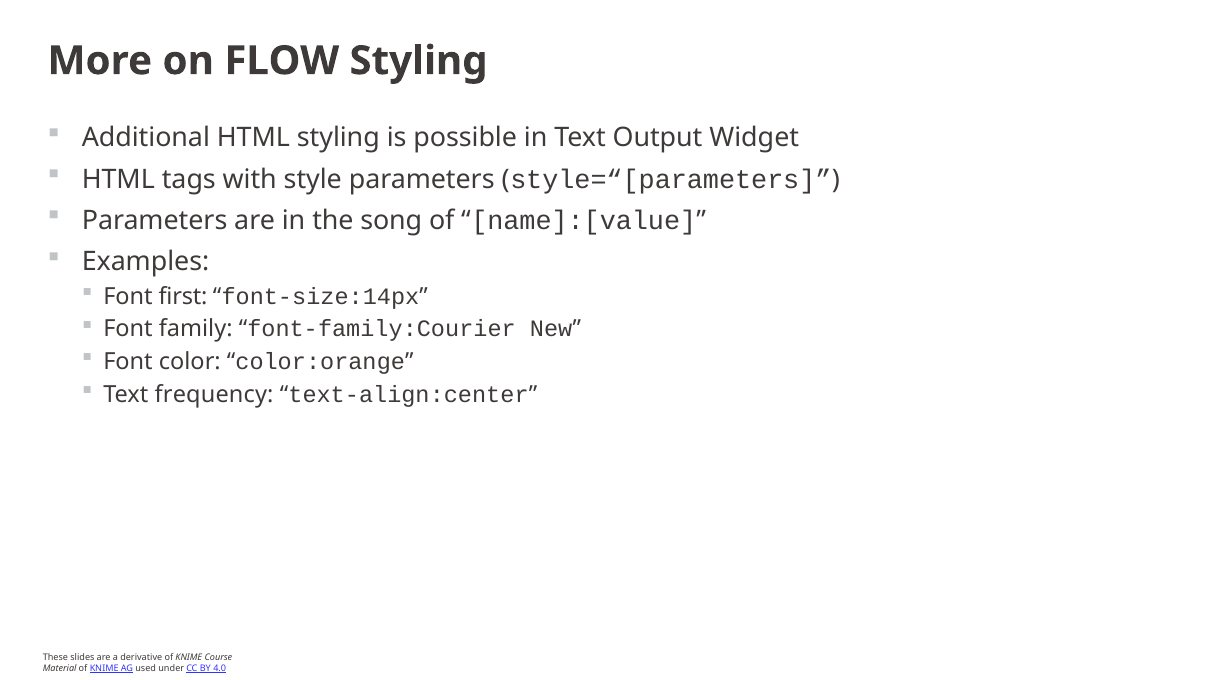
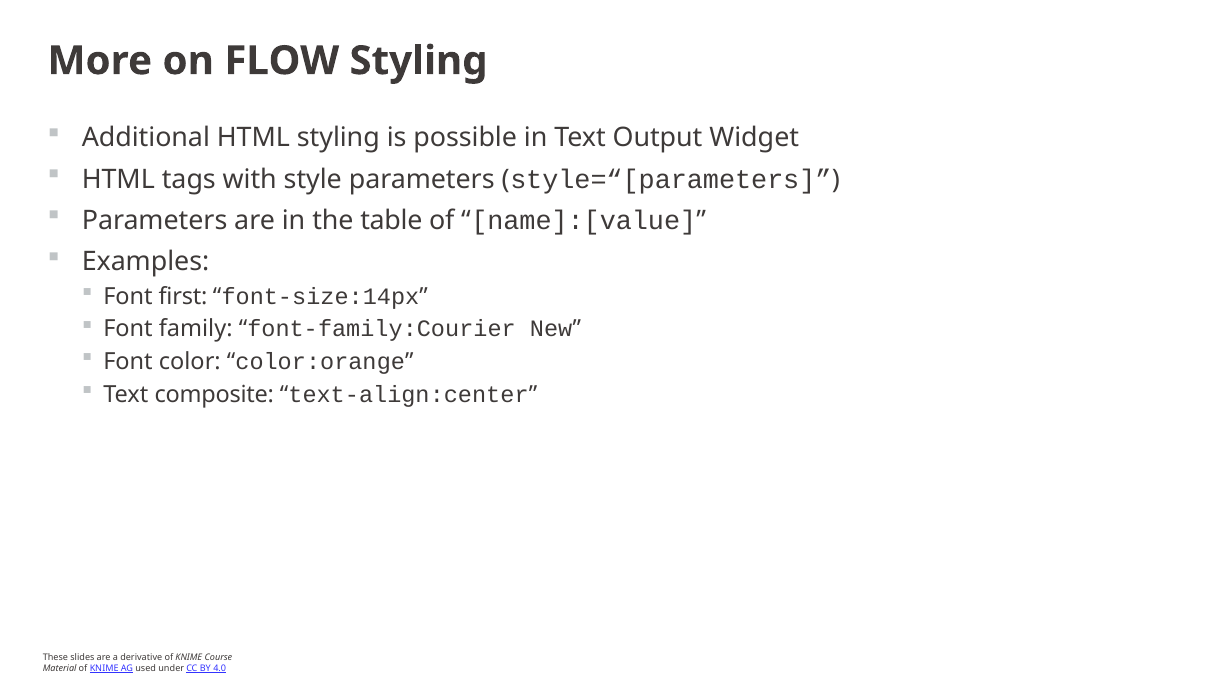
song: song -> table (391, 221)
frequency: frequency -> composite (214, 395)
